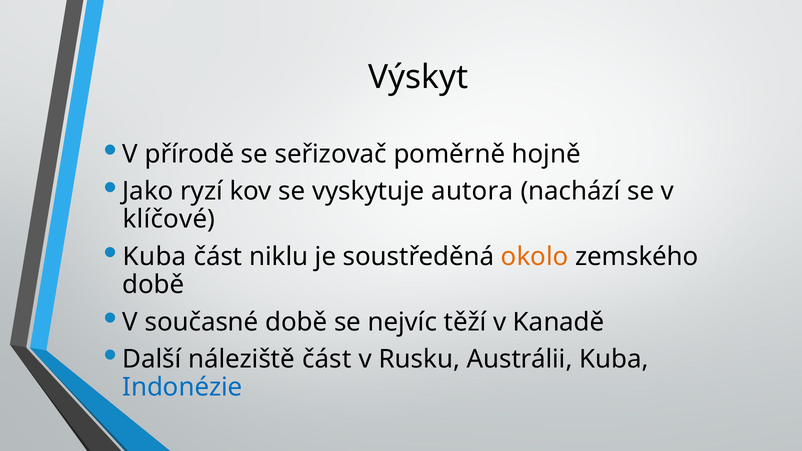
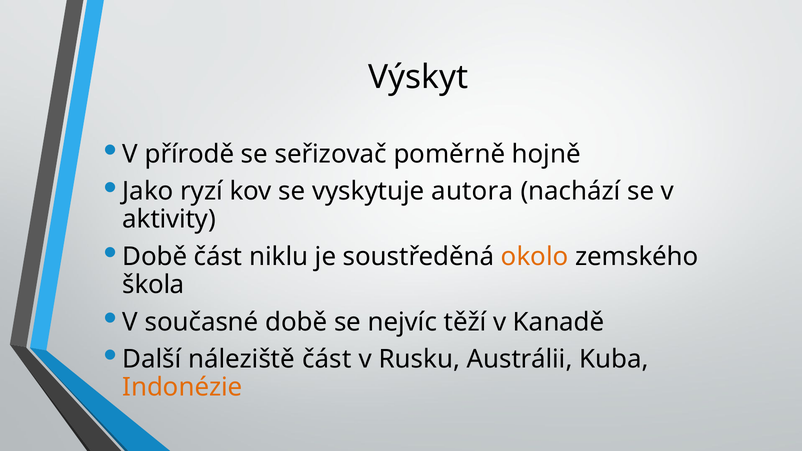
klíčové: klíčové -> aktivity (169, 219)
Kuba: Kuba -> Době (155, 257)
době: době -> škola (153, 285)
Indonézie colour: blue -> orange (182, 387)
